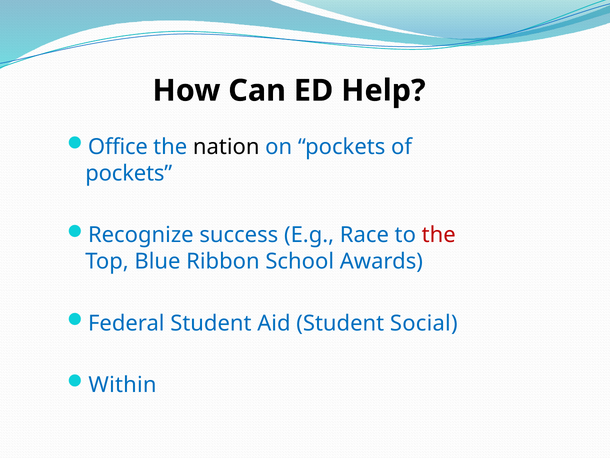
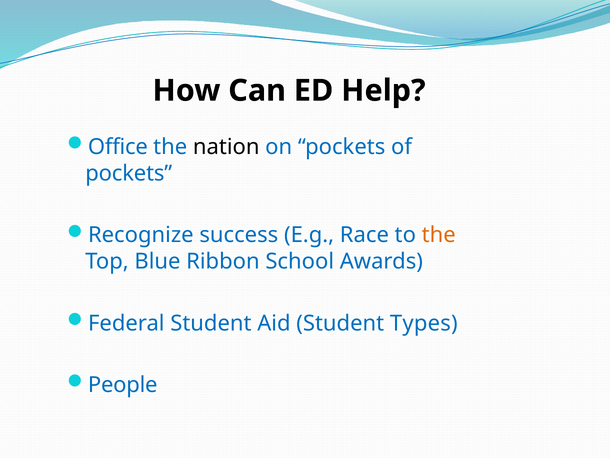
the colour: red -> orange (439, 235)
Social: Social -> Types (424, 323)
Within: Within -> People (123, 385)
